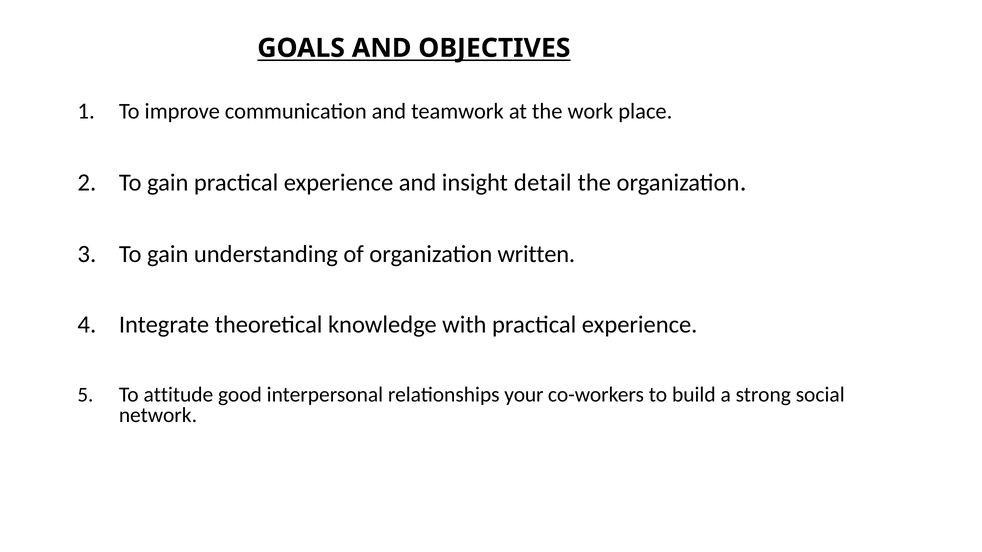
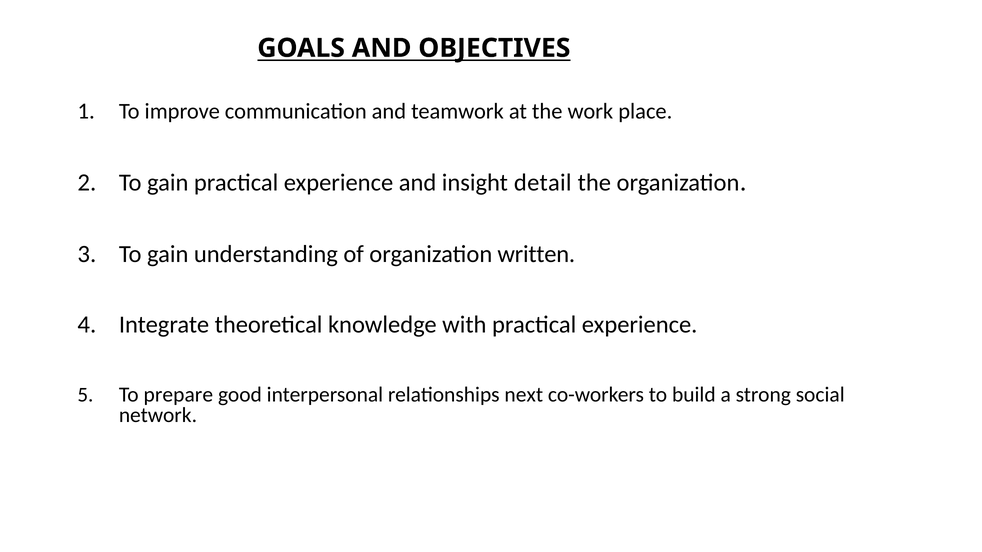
attitude: attitude -> prepare (178, 395)
your: your -> next (524, 395)
